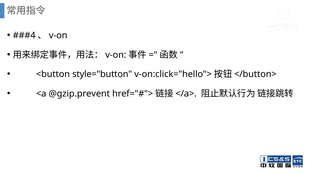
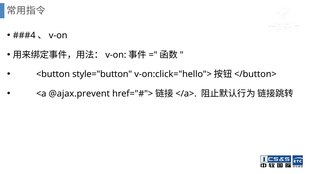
@gzip.prevent: @gzip.prevent -> @ajax.prevent (79, 94)
